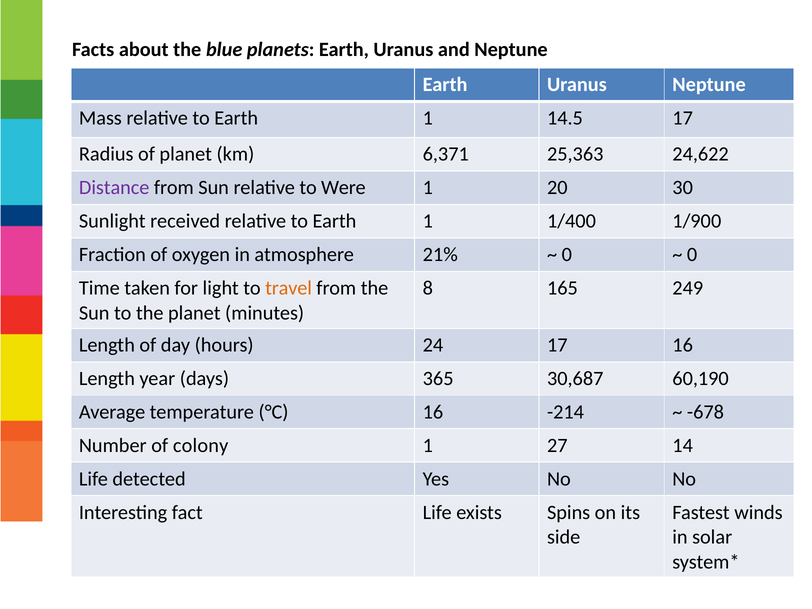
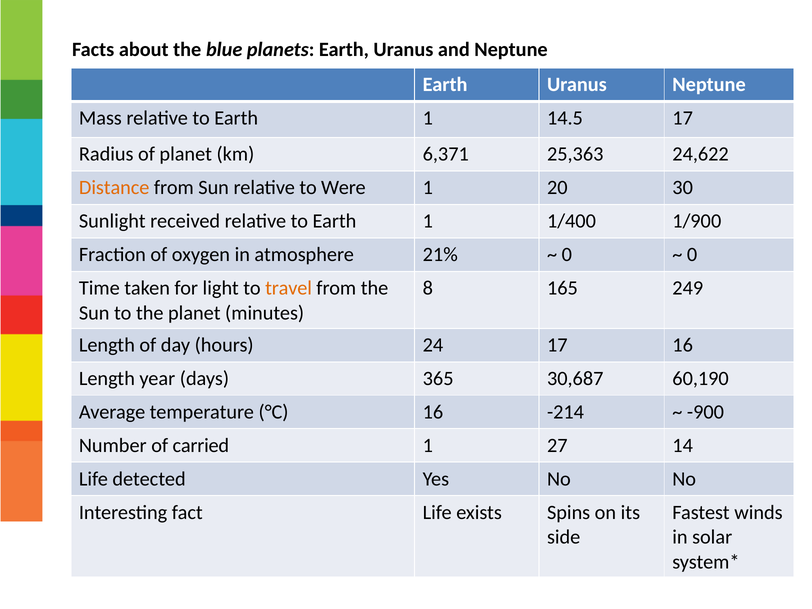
Distance colour: purple -> orange (114, 188)
-678: -678 -> -900 (705, 412)
colony: colony -> carried (201, 445)
